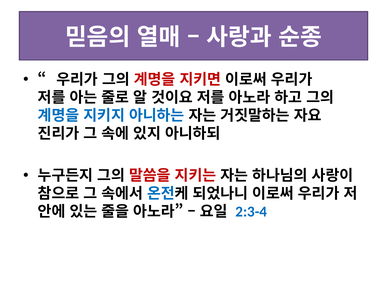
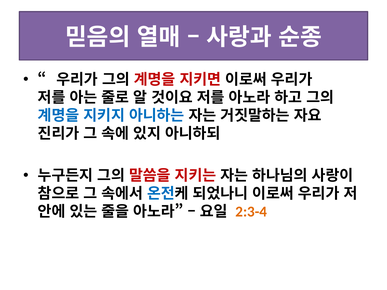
2:3-4 colour: blue -> orange (251, 212)
